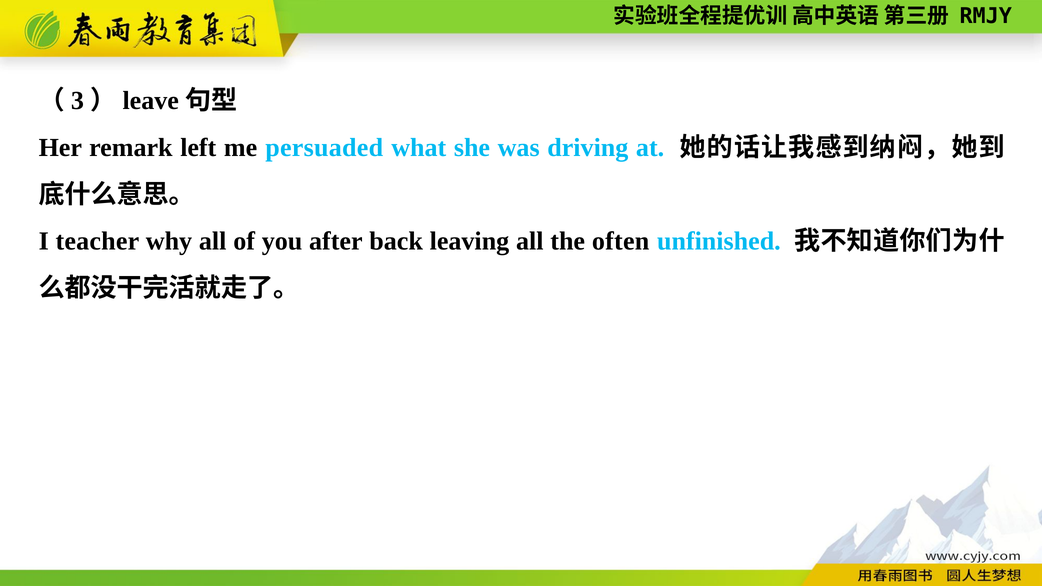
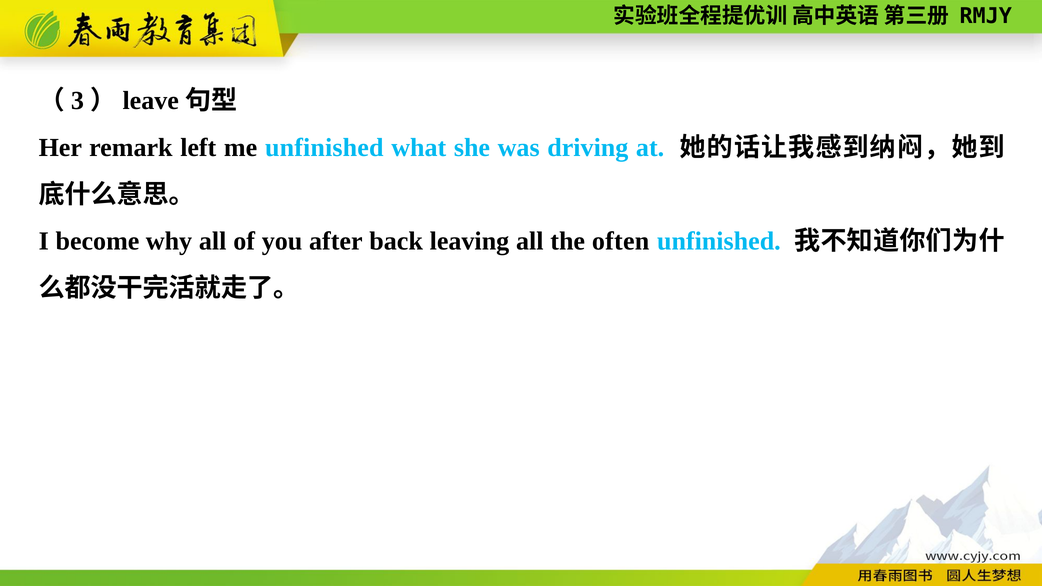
me persuaded: persuaded -> unfinished (324, 148)
teacher: teacher -> become (97, 241)
